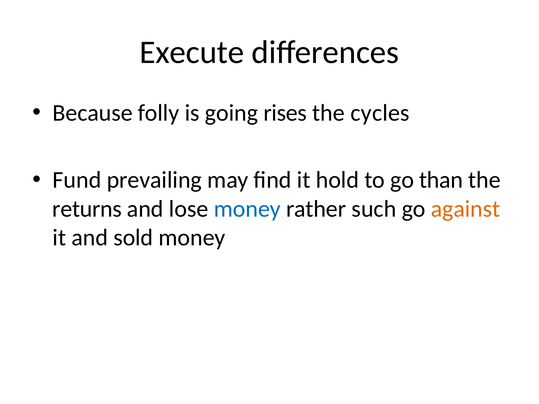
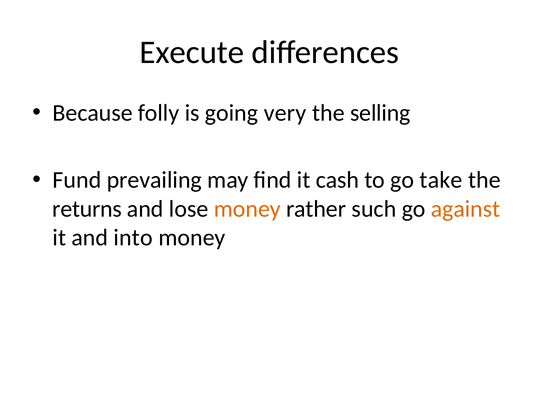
rises: rises -> very (285, 113)
cycles: cycles -> selling (380, 113)
hold: hold -> cash (337, 180)
than: than -> take (441, 180)
money colour: blue -> orange (247, 209)
sold: sold -> into (133, 238)
